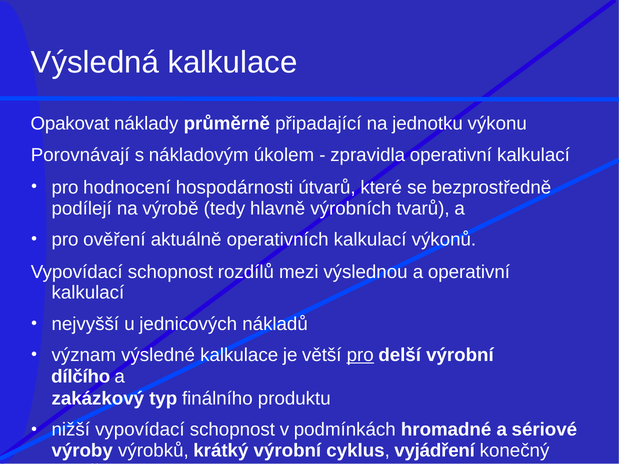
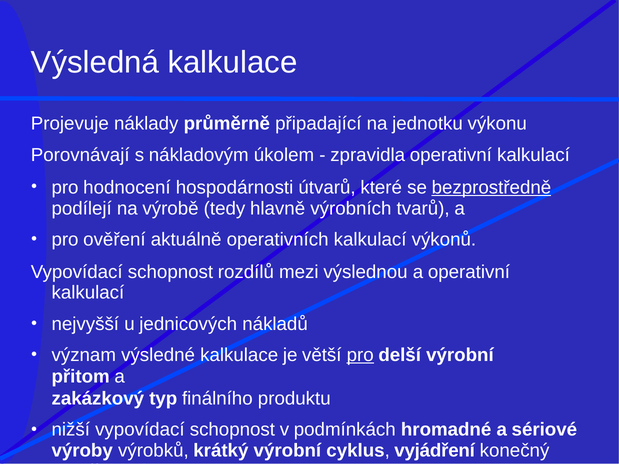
Opakovat: Opakovat -> Projevuje (70, 124)
bezprostředně underline: none -> present (491, 187)
dílčího: dílčího -> přitom (81, 377)
